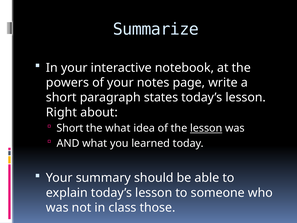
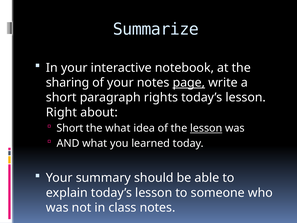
powers: powers -> sharing (68, 83)
page underline: none -> present (189, 83)
states: states -> rights (161, 97)
class those: those -> notes (158, 207)
